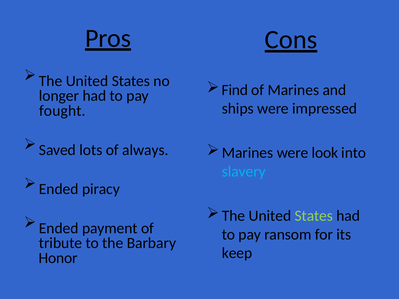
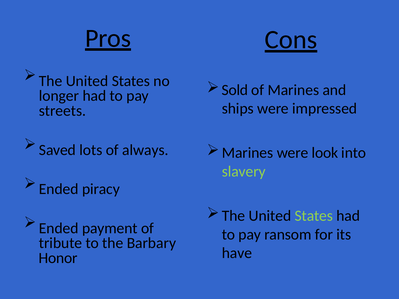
Find: Find -> Sold (235, 90)
fought: fought -> streets (62, 111)
slavery colour: light blue -> light green (244, 172)
keep: keep -> have (237, 253)
